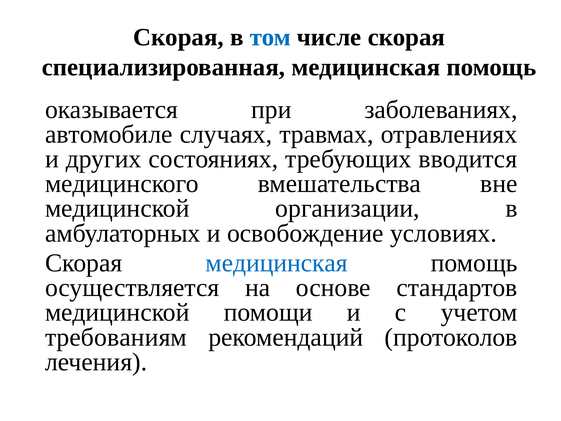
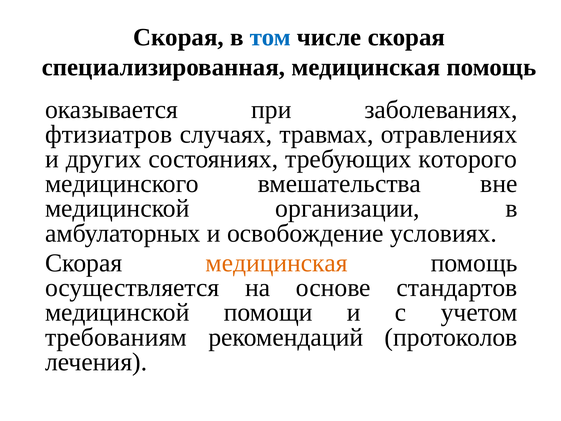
автомобиле: автомобиле -> фтизиатров (109, 134)
вводится: вводится -> которого (468, 159)
медицинская colour: blue -> orange (277, 263)
